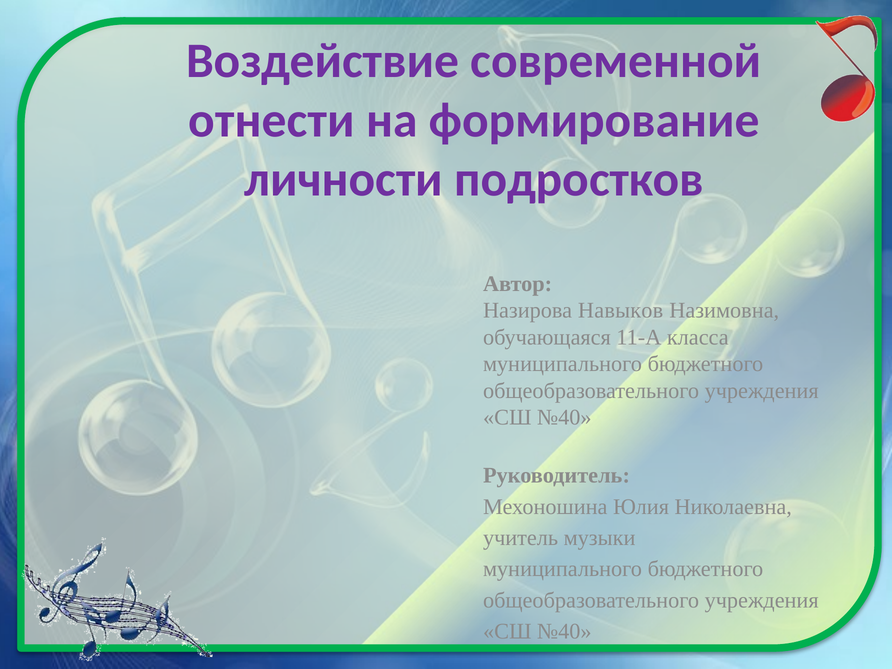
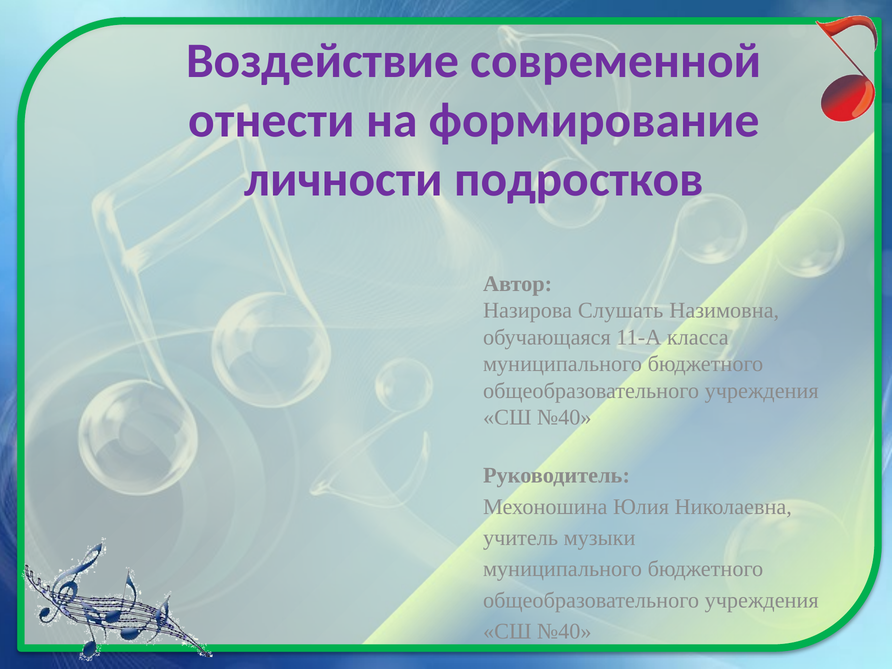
Навыков: Навыков -> Слушать (621, 310)
